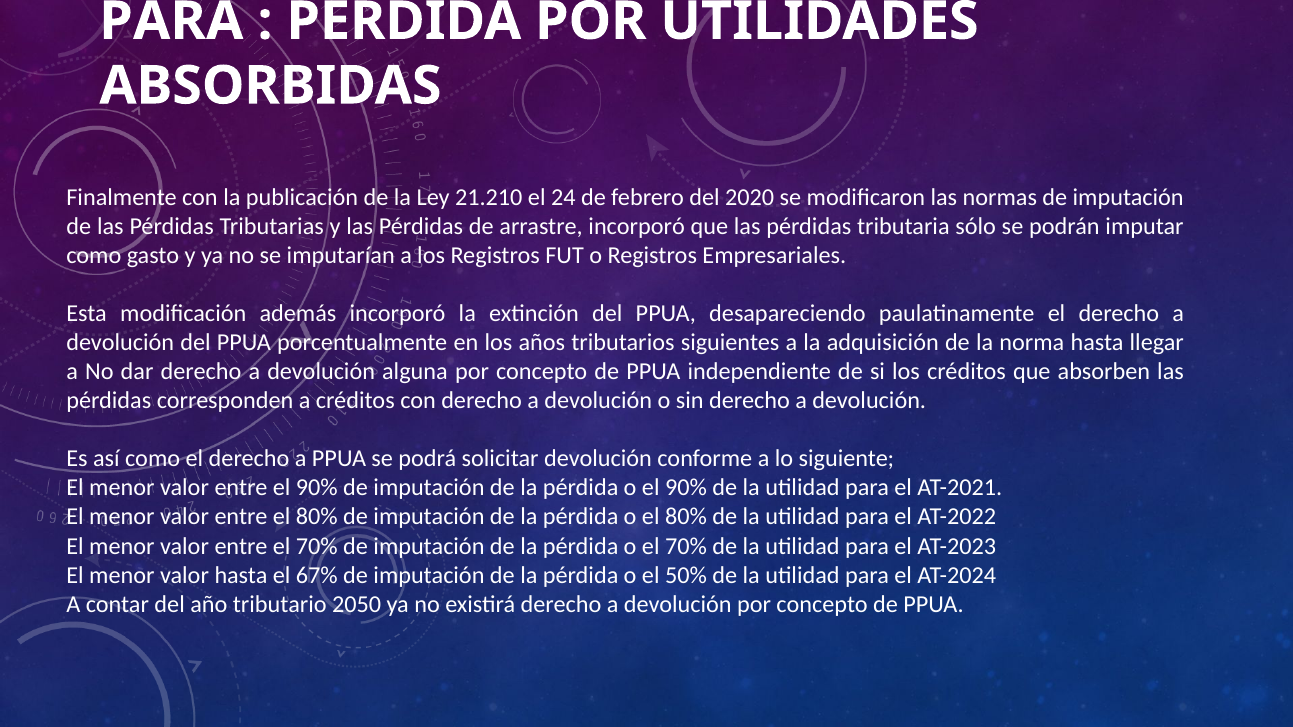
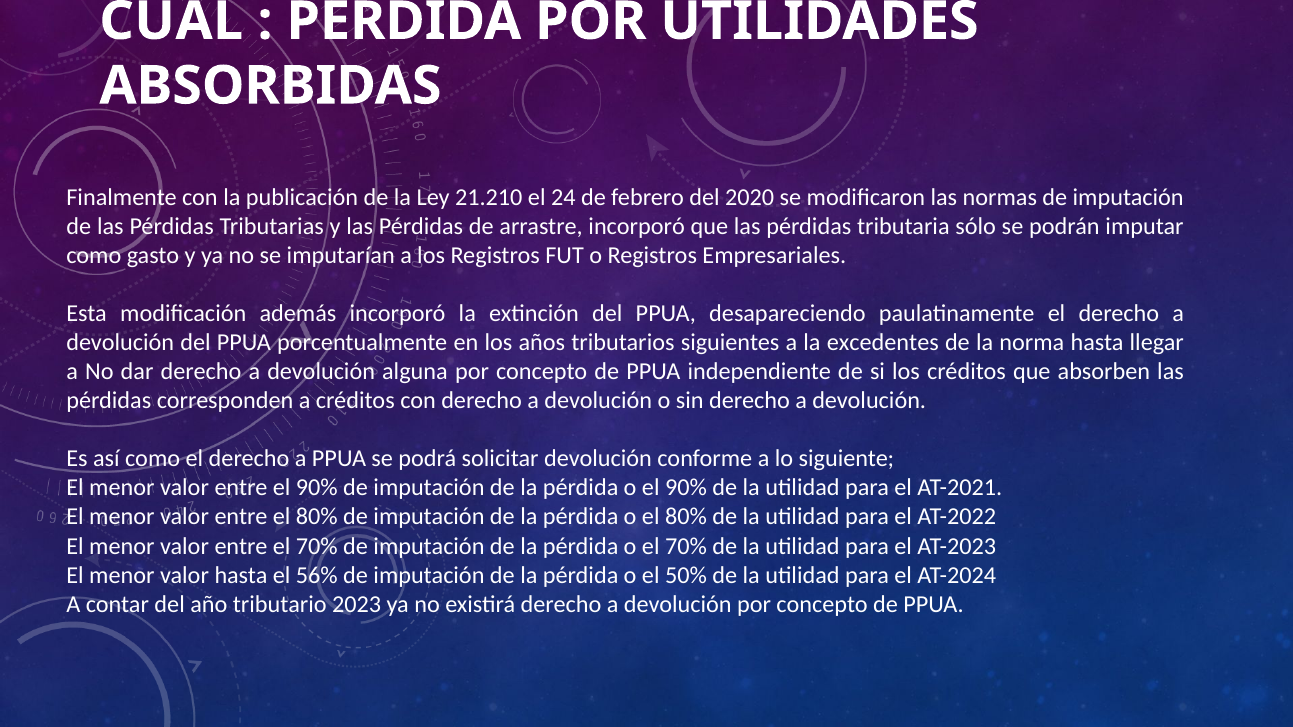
PARA: PARA -> CUAL (171, 21)
adquisición: adquisición -> excedentes (883, 343)
67%: 67% -> 56% (317, 575)
2050: 2050 -> 2023 (357, 604)
